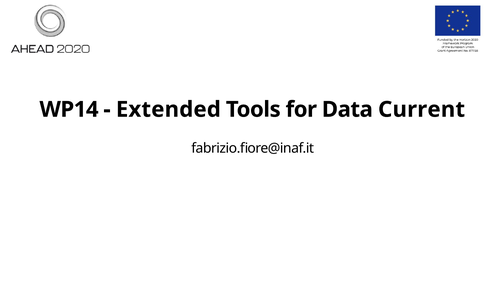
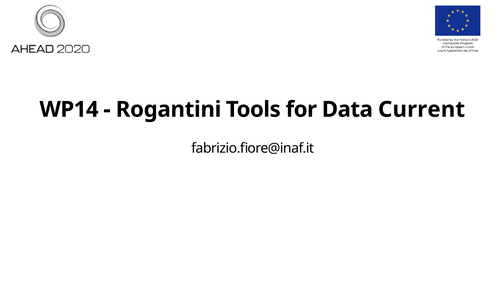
Extended: Extended -> Rogantini (169, 110)
